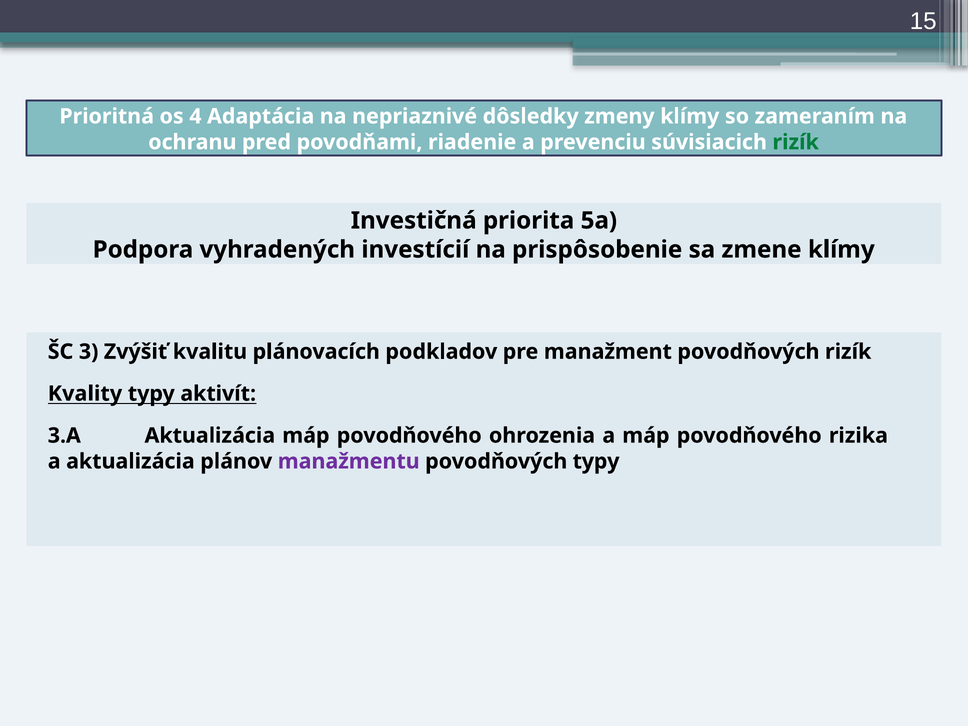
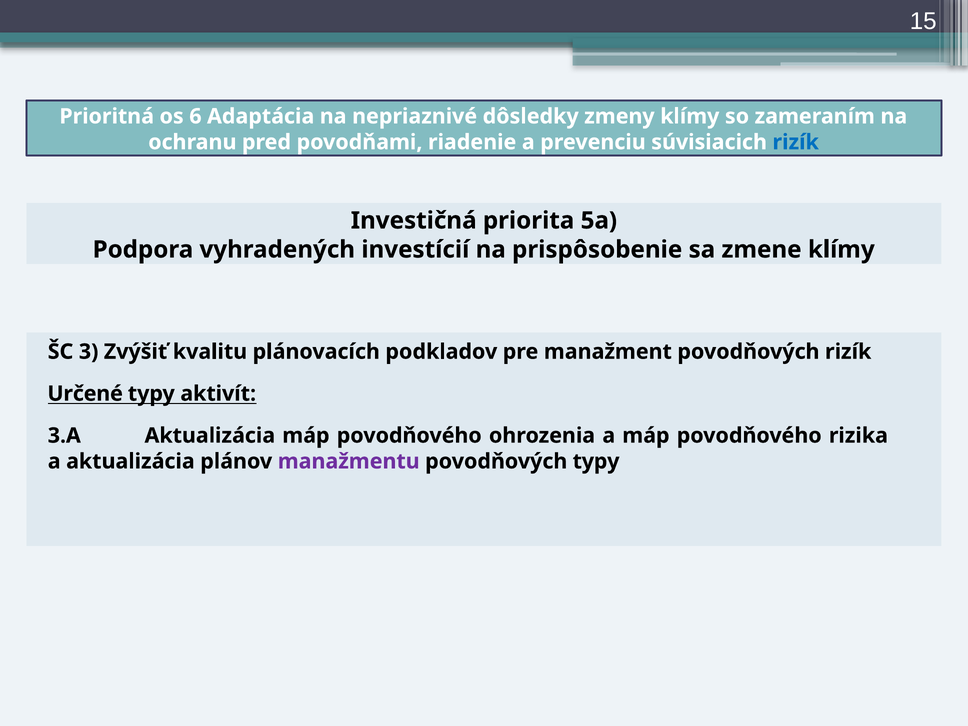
4: 4 -> 6 (195, 116)
rizík colour: green -> blue (796, 142)
Kvality: Kvality -> Určené (85, 394)
